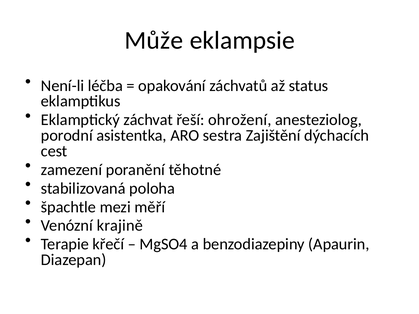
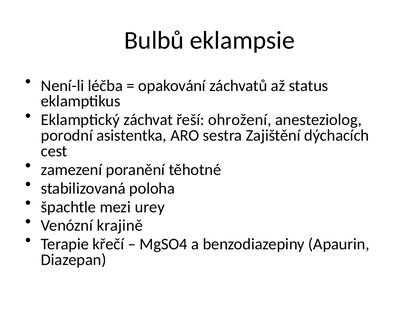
Může: Může -> Bulbů (154, 41)
měří: měří -> urey (150, 207)
